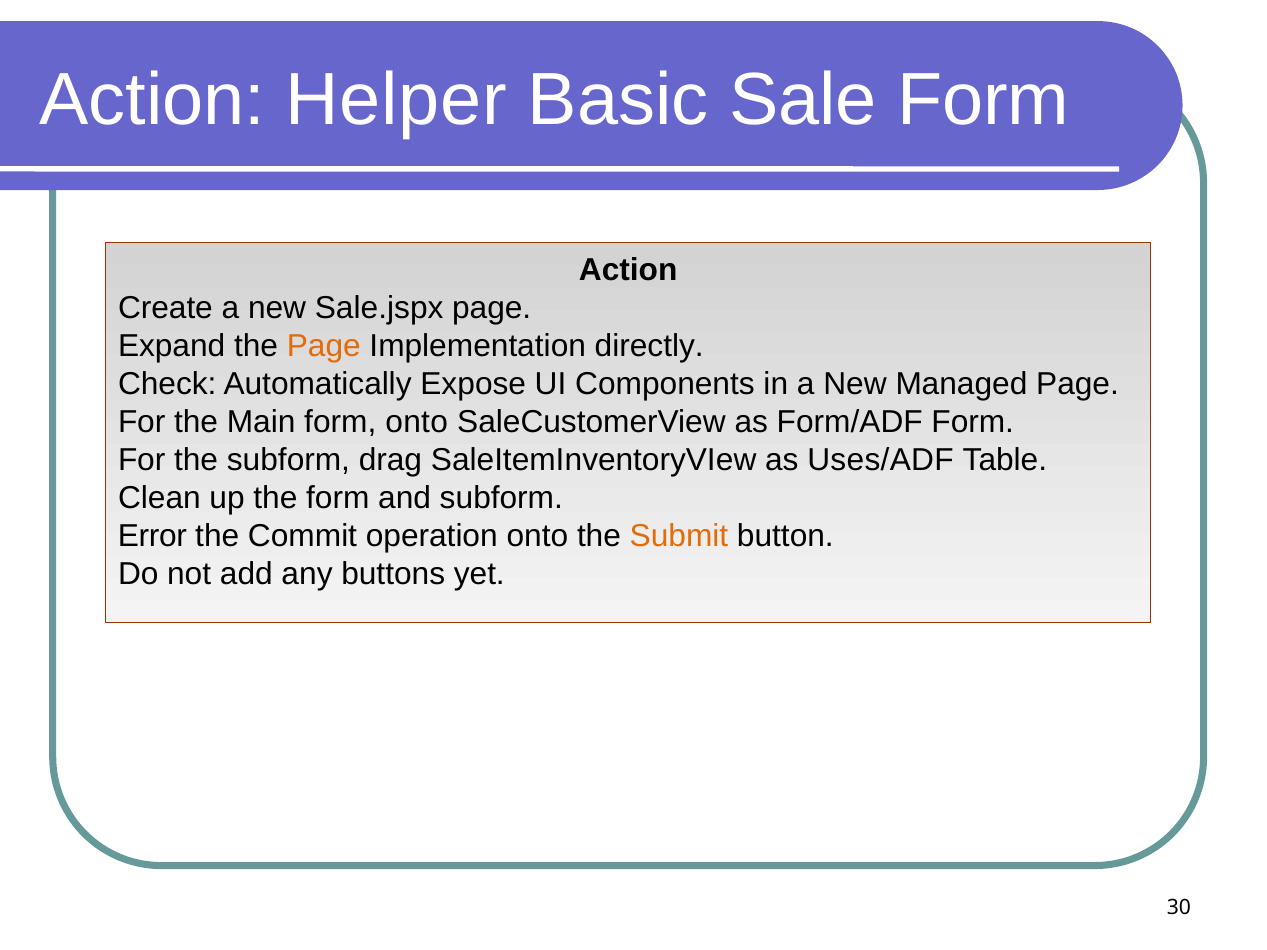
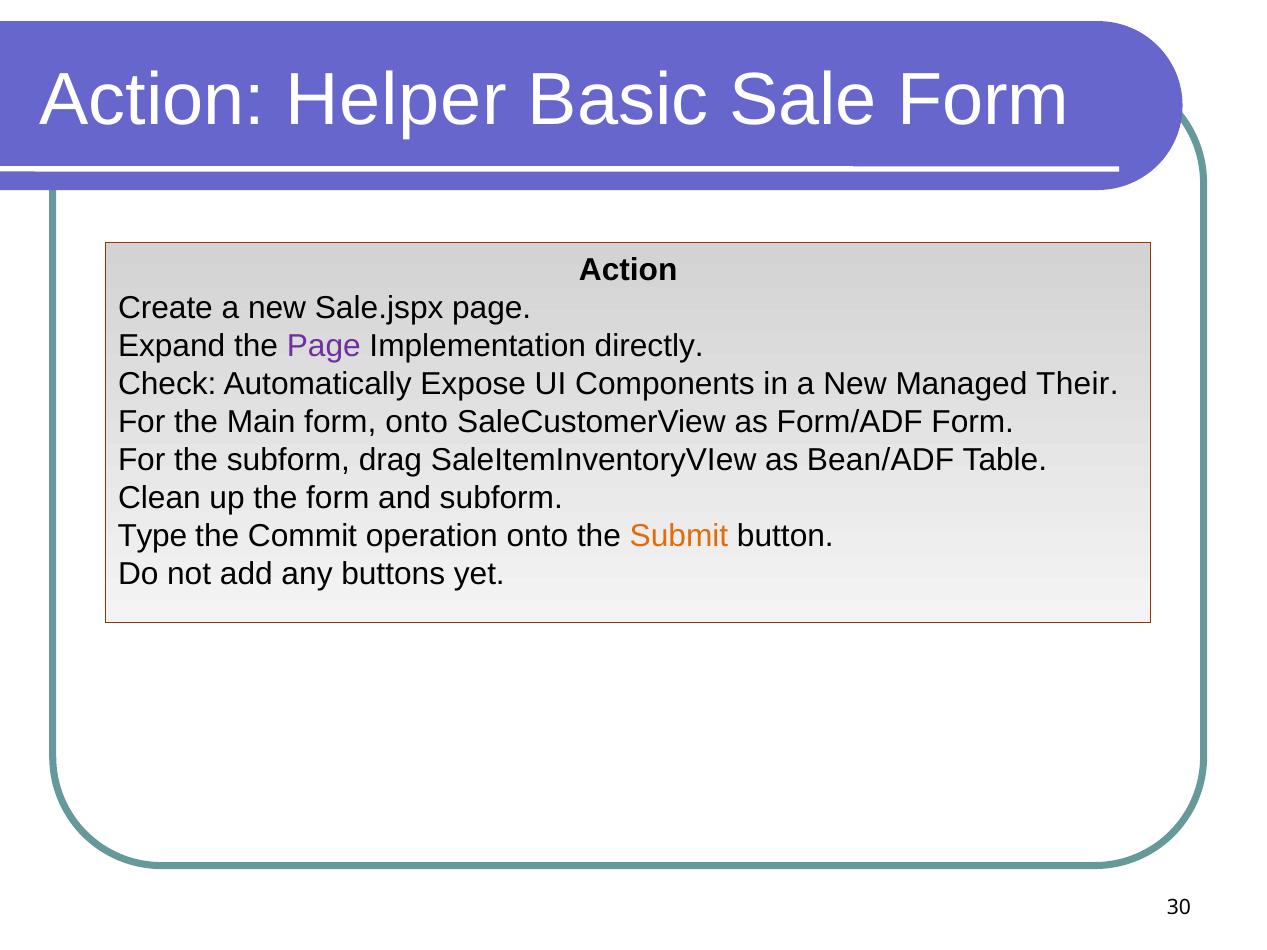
Page colour: orange -> purple (324, 346)
Managed Page: Page -> Their (1077, 384)
Uses/ADF: Uses/ADF -> Bean/ADF (881, 460)
Error: Error -> Type (152, 536)
